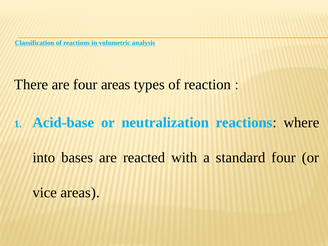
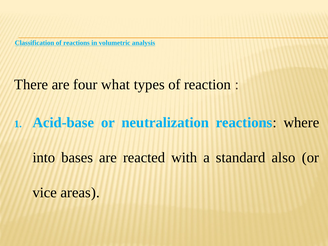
four areas: areas -> what (116, 85)
standard four: four -> also (284, 158)
